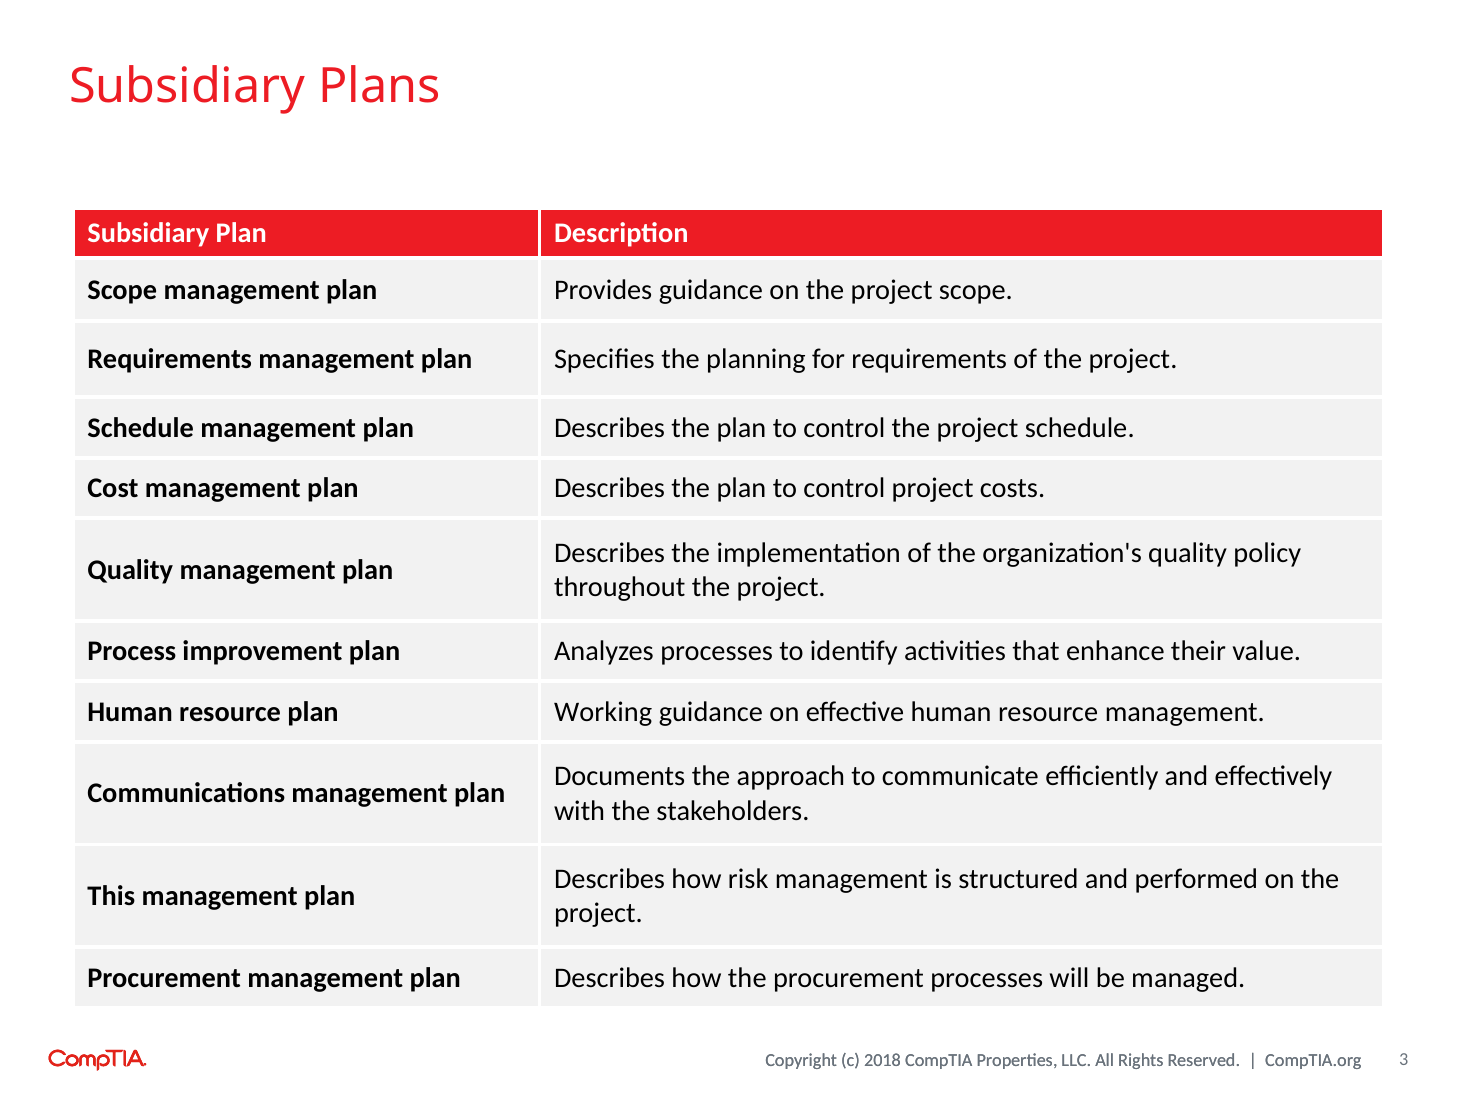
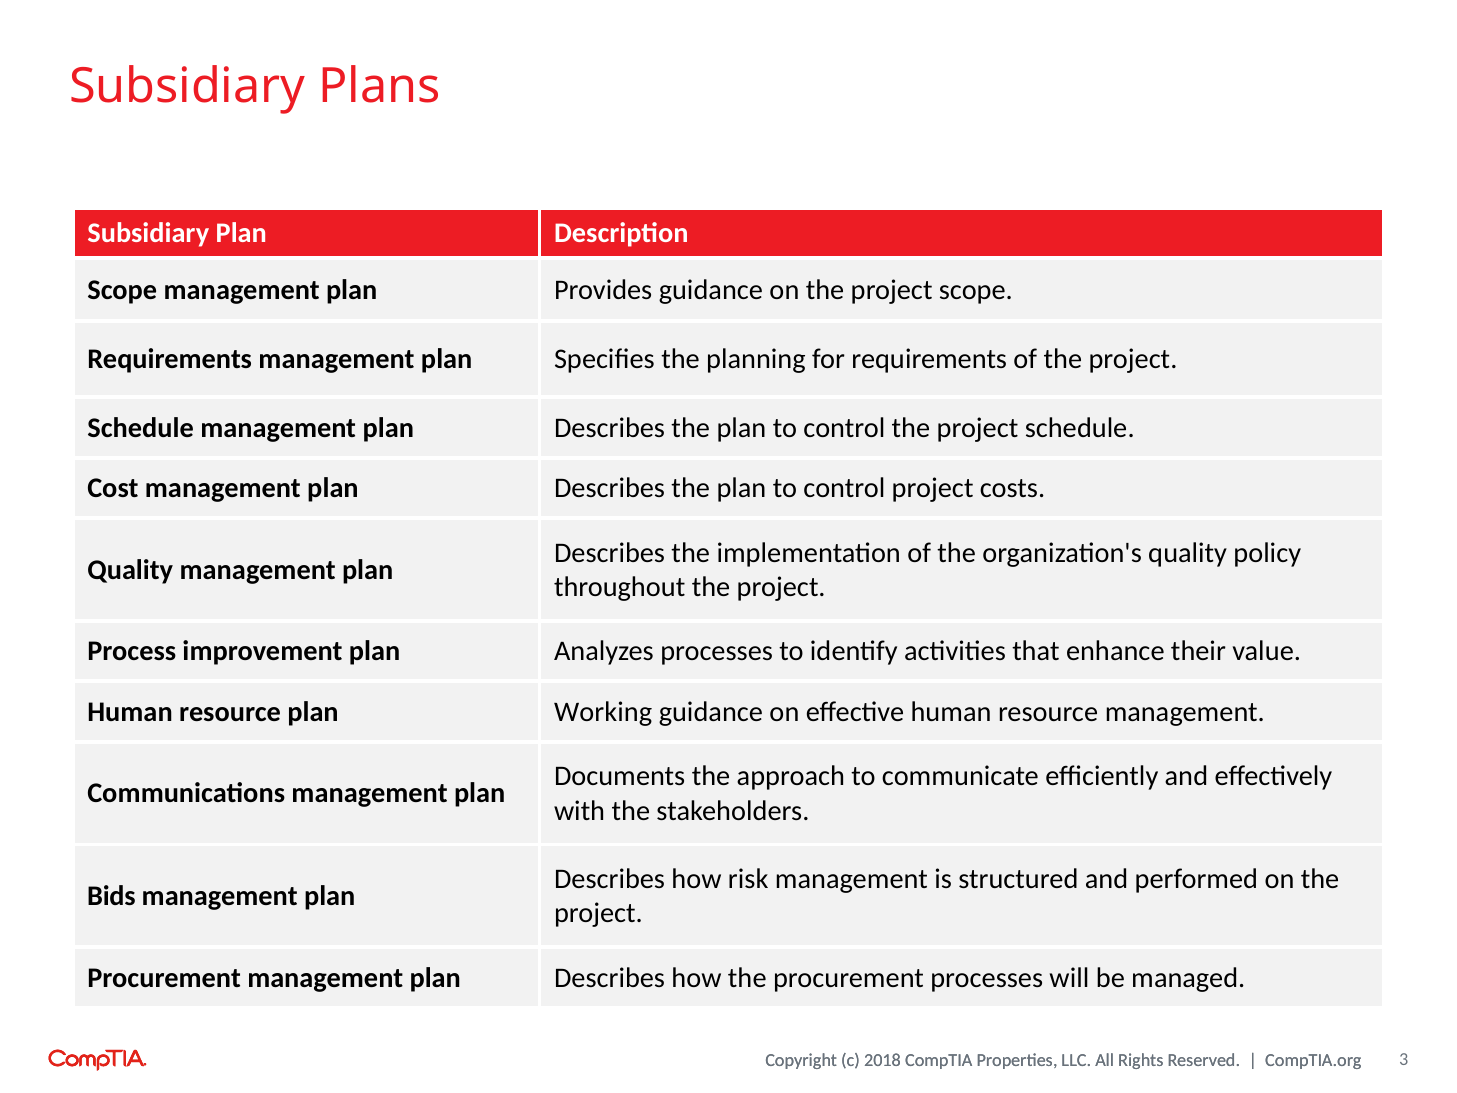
This: This -> Bids (111, 896)
